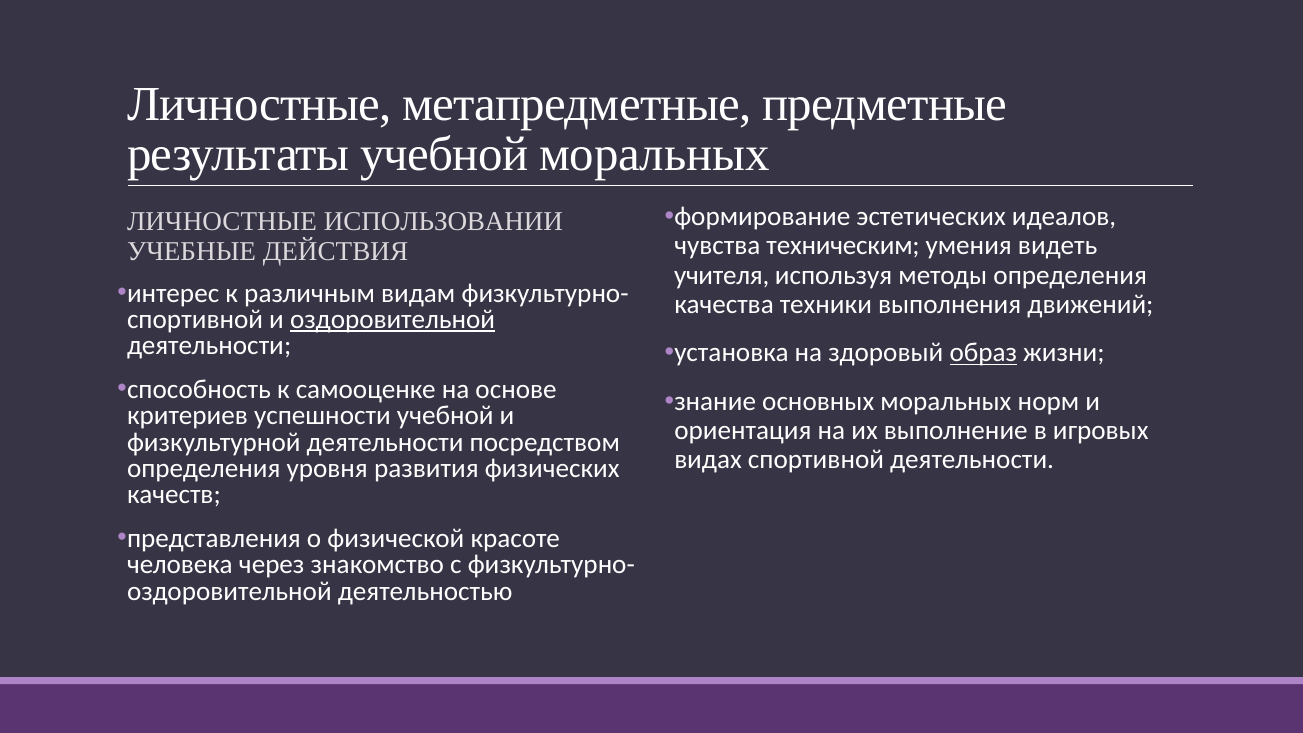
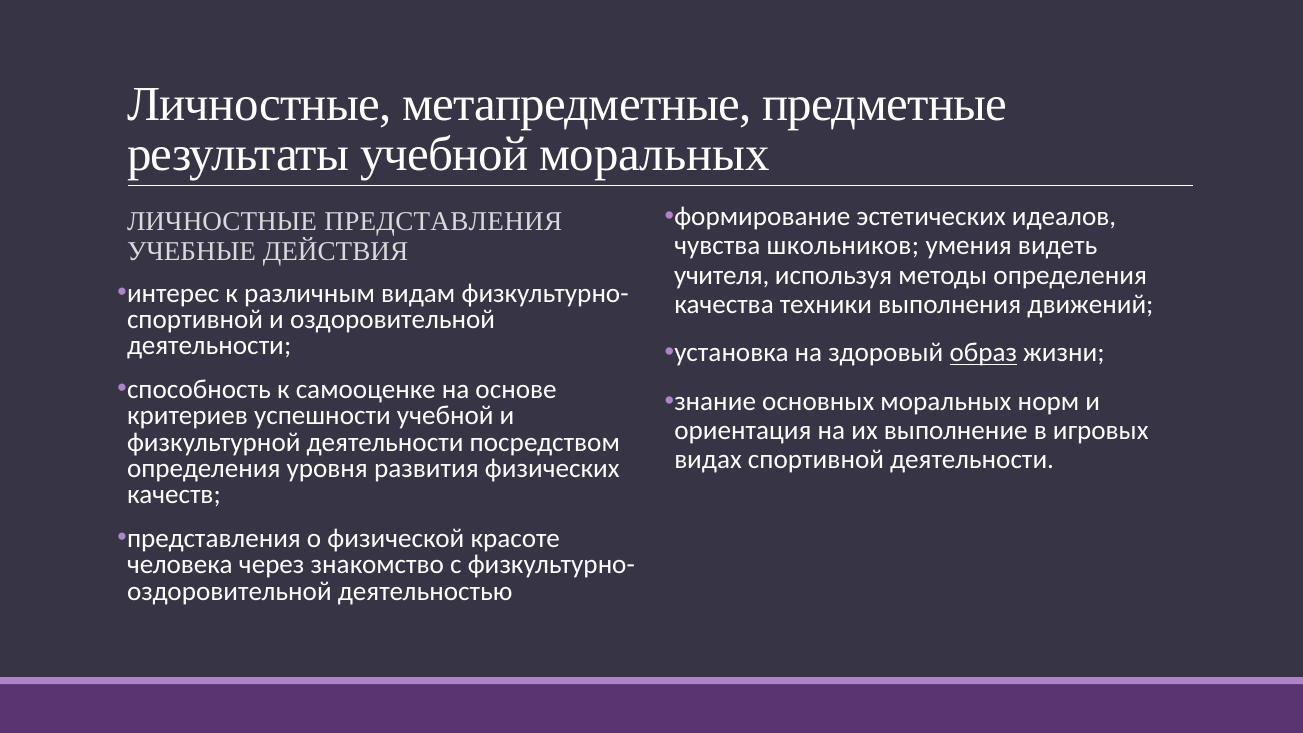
ЛИЧНОСТНЫЕ ИСПОЛЬЗОВАНИИ: ИСПОЛЬЗОВАНИИ -> ПРЕДСТАВЛЕНИЯ (443, 222)
техническим: техническим -> школьников (843, 246)
оздоровительной underline: present -> none (392, 319)
